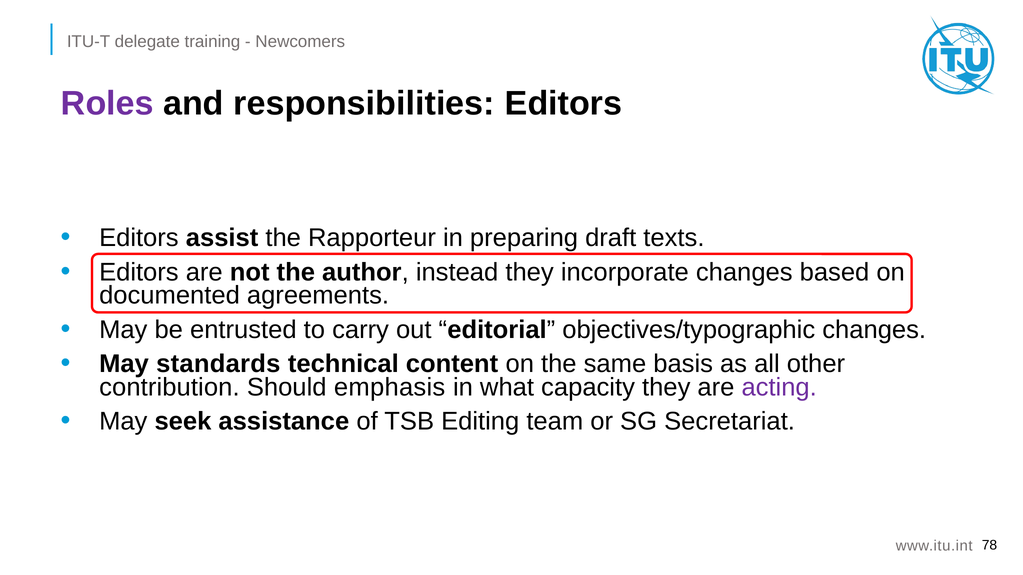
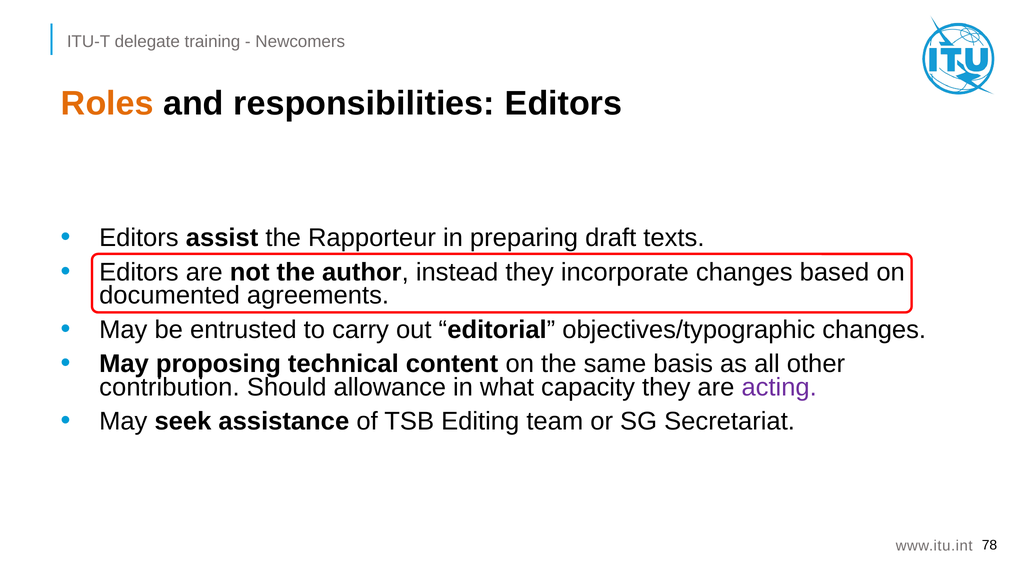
Roles colour: purple -> orange (107, 103)
standards: standards -> proposing (218, 364)
emphasis: emphasis -> allowance (390, 387)
